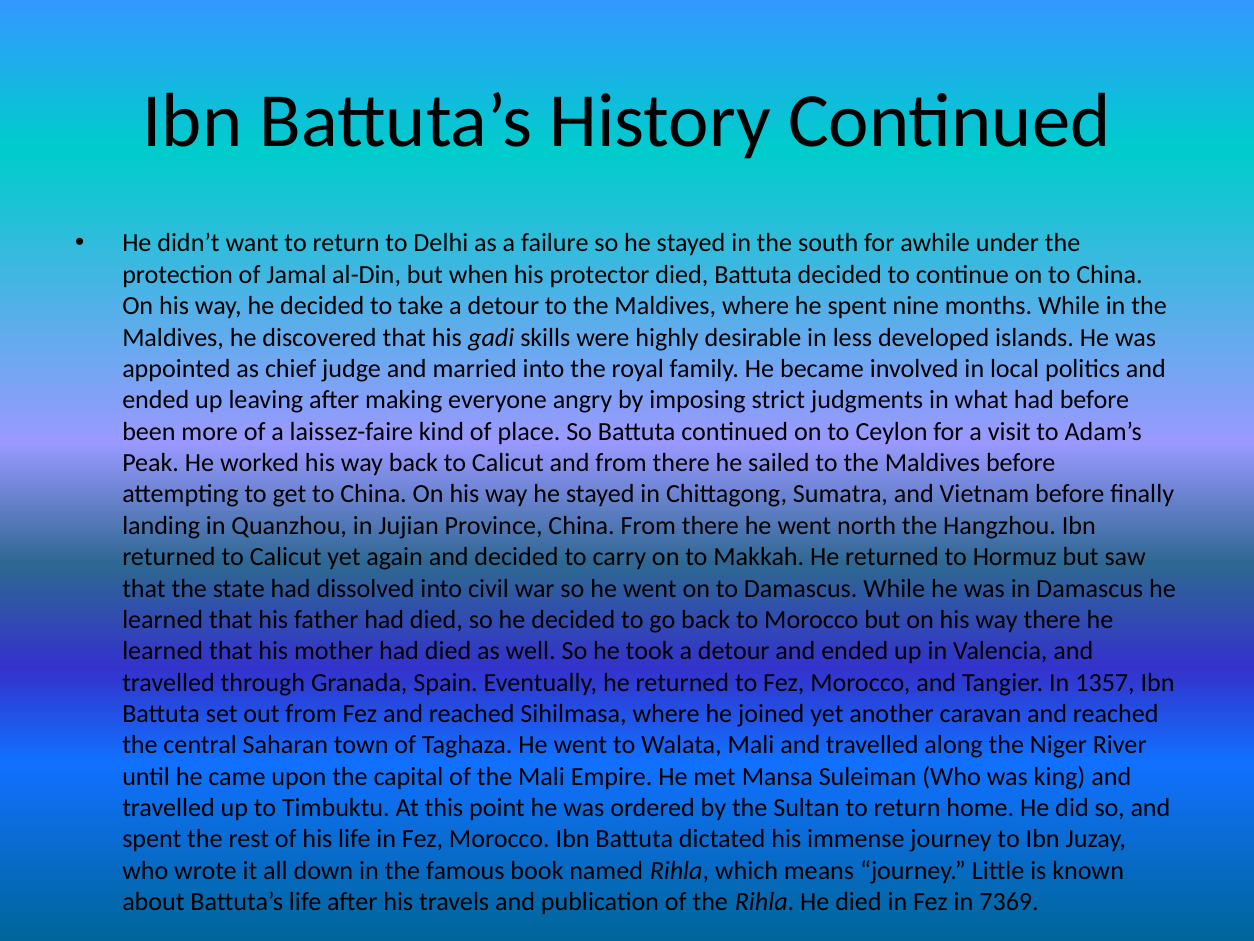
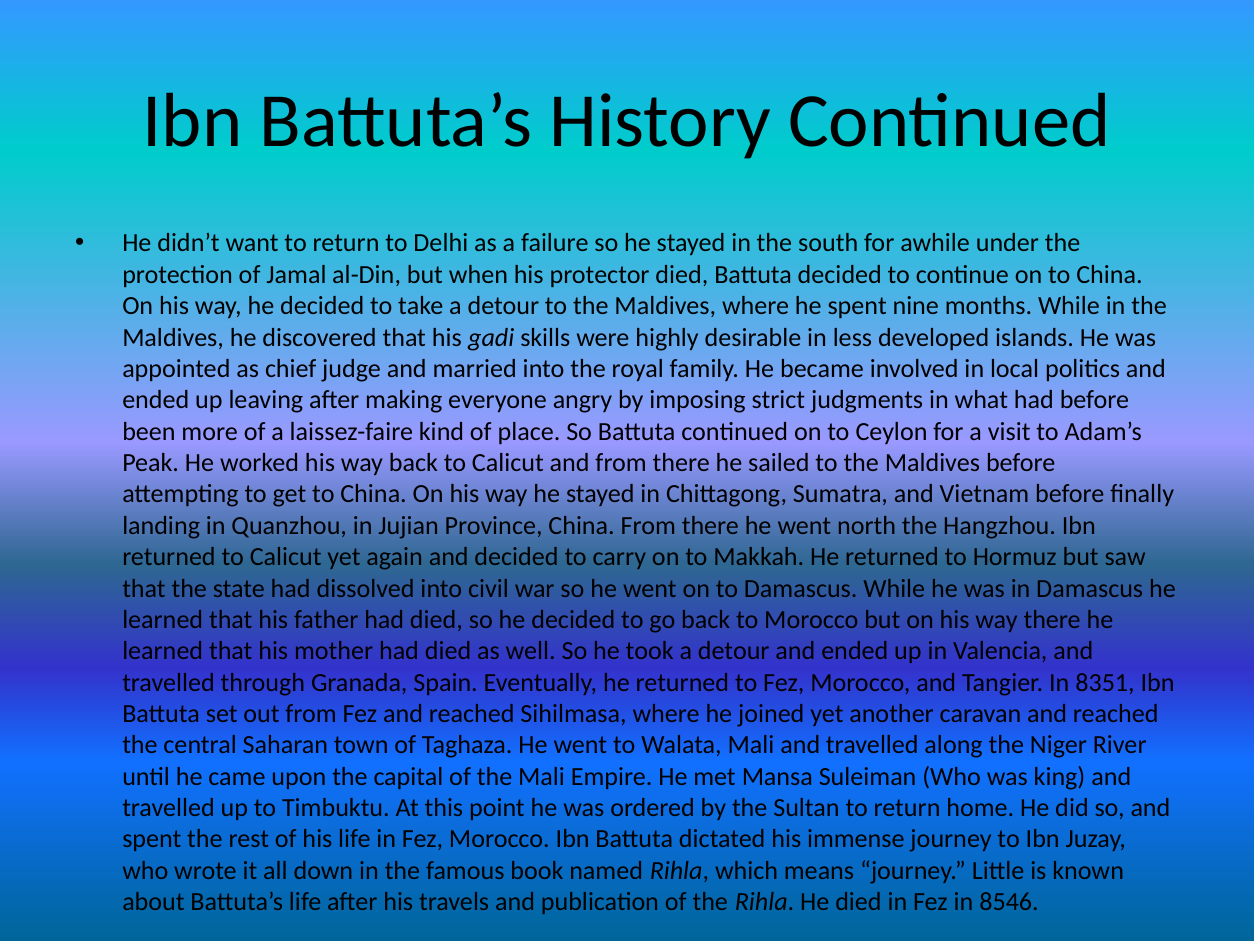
1357: 1357 -> 8351 (1105, 682)
7369: 7369 -> 8546 (1009, 902)
